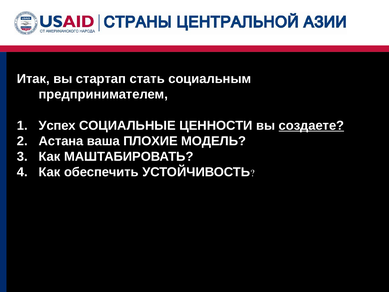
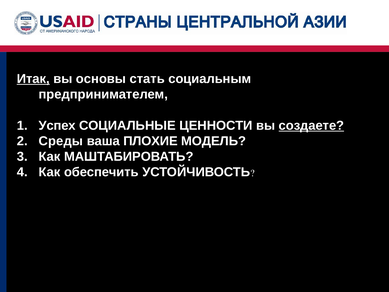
Итак underline: none -> present (33, 79)
стартап: стартап -> основы (101, 79)
Астана: Астана -> Среды (61, 141)
